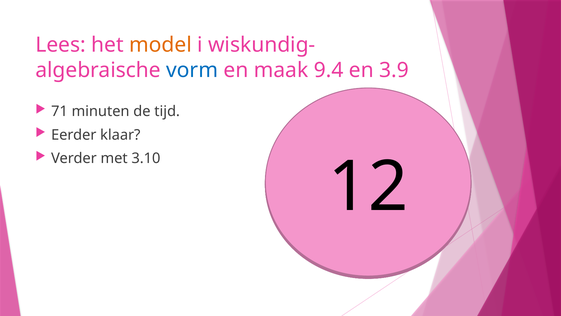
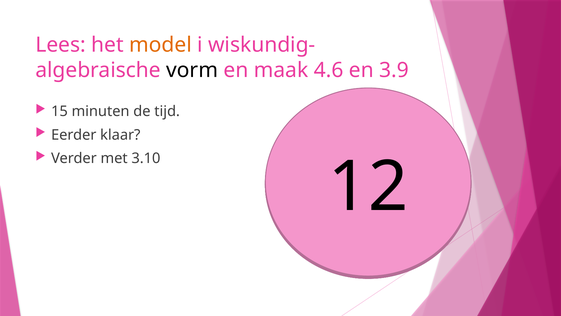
vorm colour: blue -> black (192, 70)
9.4: 9.4 -> 4.6 (329, 70)
71: 71 -> 15 (59, 111)
